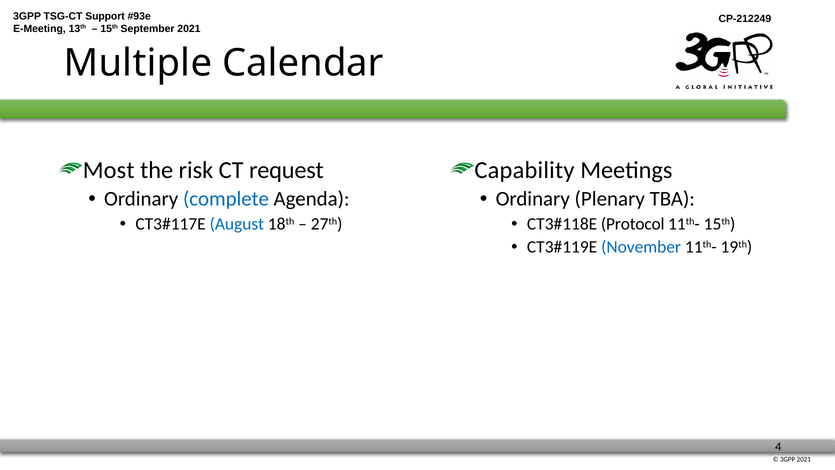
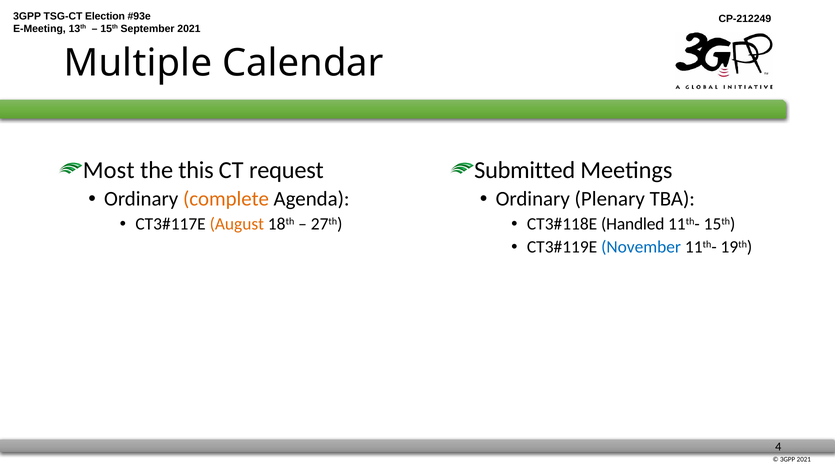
Support: Support -> Election (105, 16)
Capability: Capability -> Submitted (525, 170)
risk: risk -> this (196, 170)
complete colour: blue -> orange (226, 199)
Protocol: Protocol -> Handled (633, 224)
August colour: blue -> orange (237, 224)
